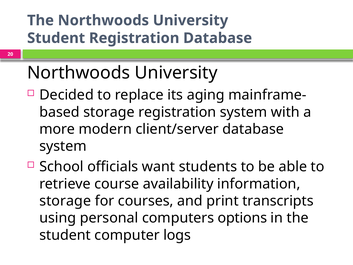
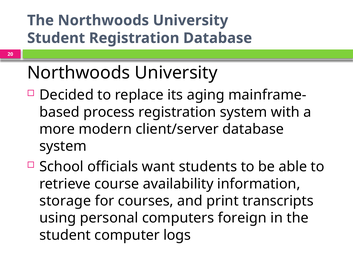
storage: storage -> process (109, 112)
options: options -> foreign (242, 218)
